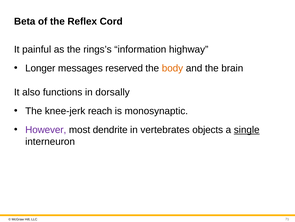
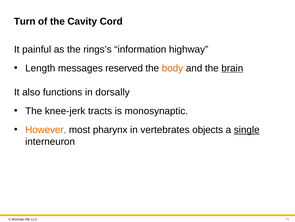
Beta: Beta -> Turn (25, 21)
Reflex: Reflex -> Cavity (82, 21)
Longer: Longer -> Length (40, 68)
brain underline: none -> present (232, 68)
reach: reach -> tracts (100, 111)
However colour: purple -> orange (46, 129)
dendrite: dendrite -> pharynx (110, 129)
